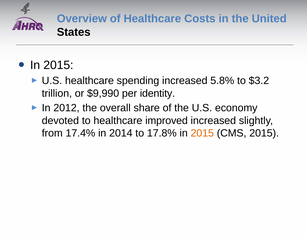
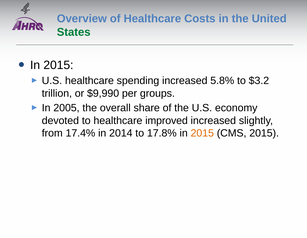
States colour: black -> green (74, 32)
identity: identity -> groups (157, 93)
2012: 2012 -> 2005 (66, 108)
